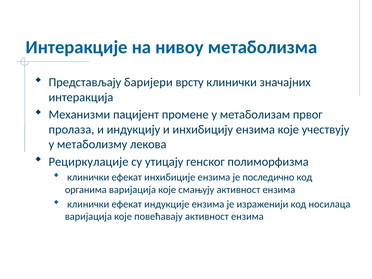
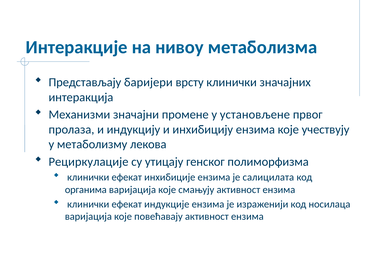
пацијент: пацијент -> значајни (136, 115)
метаболизам: метаболизам -> установљене (255, 115)
последично: последично -> салицилата (268, 177)
